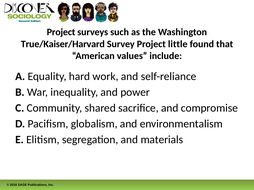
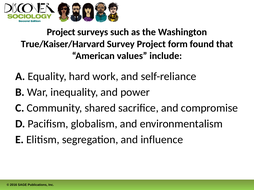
little: little -> form (178, 44)
materials: materials -> influence (162, 140)
